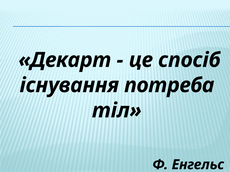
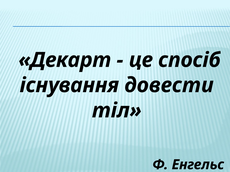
потреба: потреба -> довести (169, 85)
